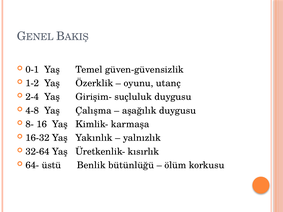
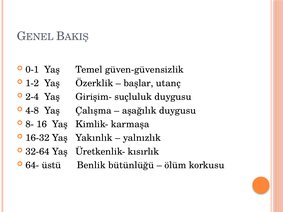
oyunu: oyunu -> başlar (139, 83)
